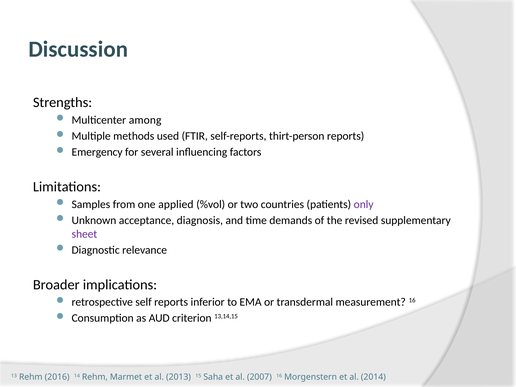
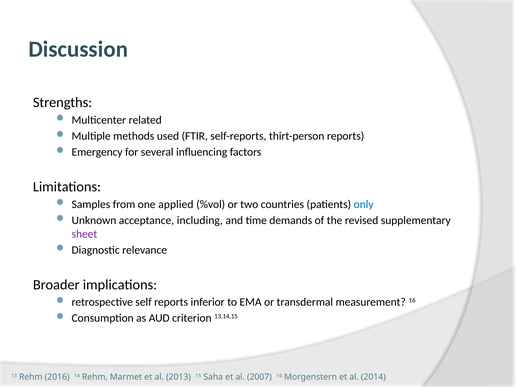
among: among -> related (145, 120)
only colour: purple -> blue (364, 204)
diagnosis: diagnosis -> including (200, 220)
